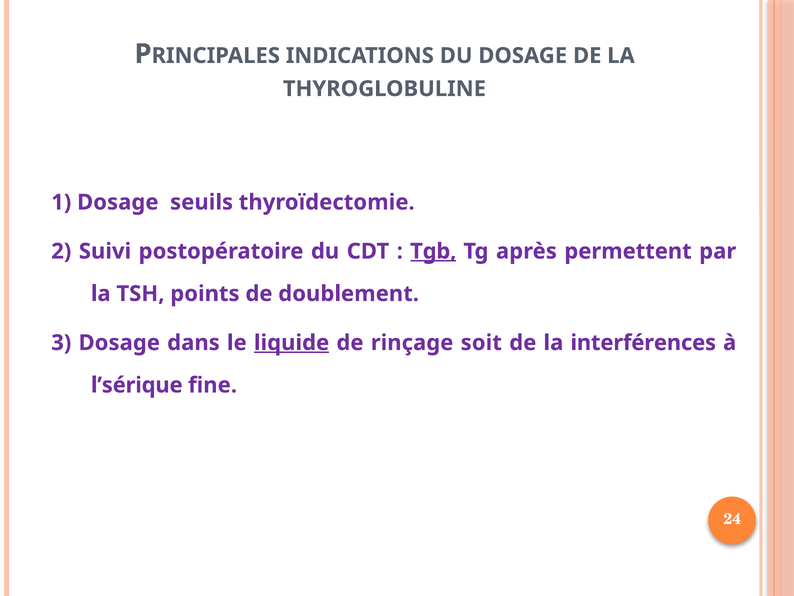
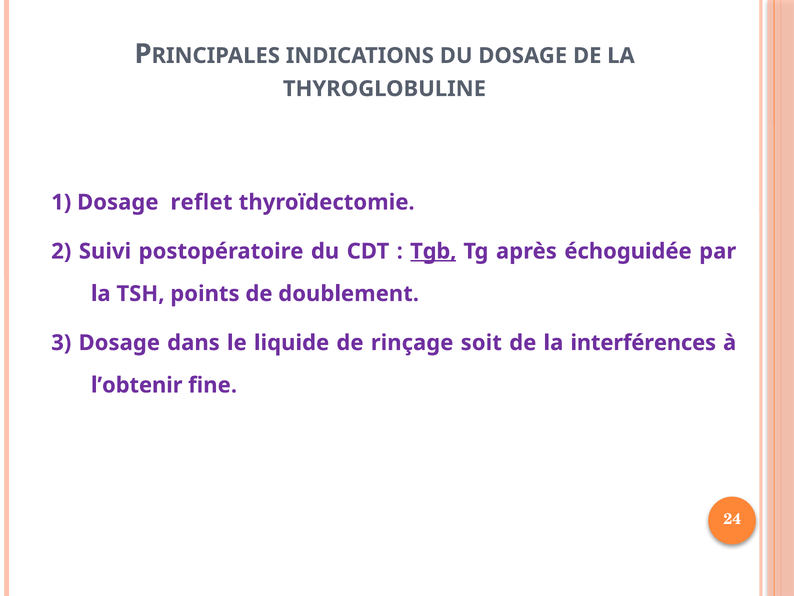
seuils: seuils -> reflet (201, 202)
permettent: permettent -> échoguidée (628, 251)
liquide underline: present -> none (292, 343)
l’sérique: l’sérique -> l’obtenir (137, 385)
